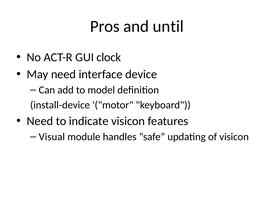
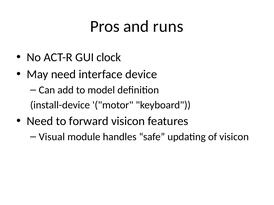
until: until -> runs (168, 27)
indicate: indicate -> forward (89, 121)
